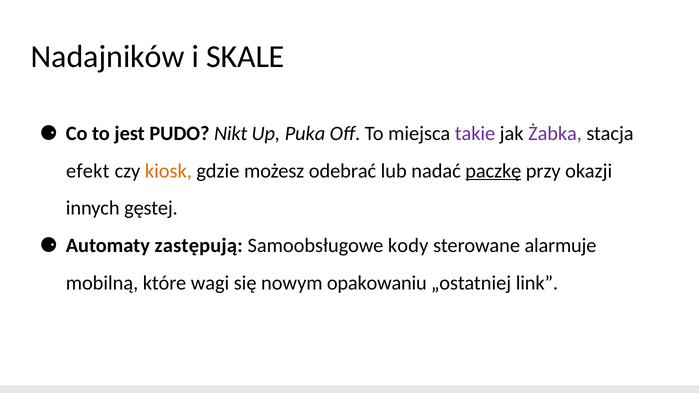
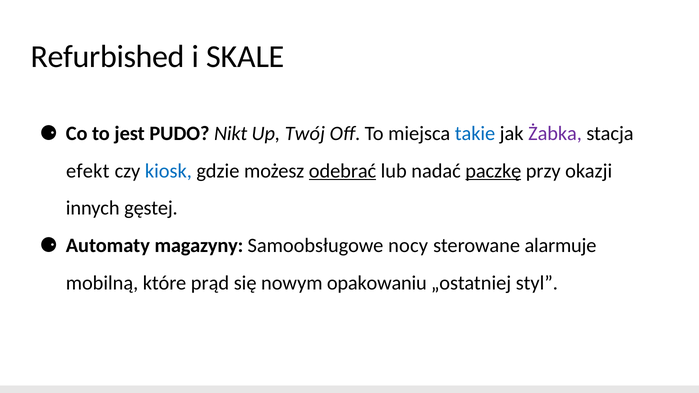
Nadajników: Nadajników -> Refurbished (108, 57)
Puka: Puka -> Twój (305, 134)
takie colour: purple -> blue (475, 134)
kiosk colour: orange -> blue (168, 171)
odebrać underline: none -> present (343, 171)
zastępują: zastępują -> magazyny (199, 246)
kody: kody -> nocy (408, 246)
wagi: wagi -> prąd (210, 283)
link: link -> styl (537, 283)
